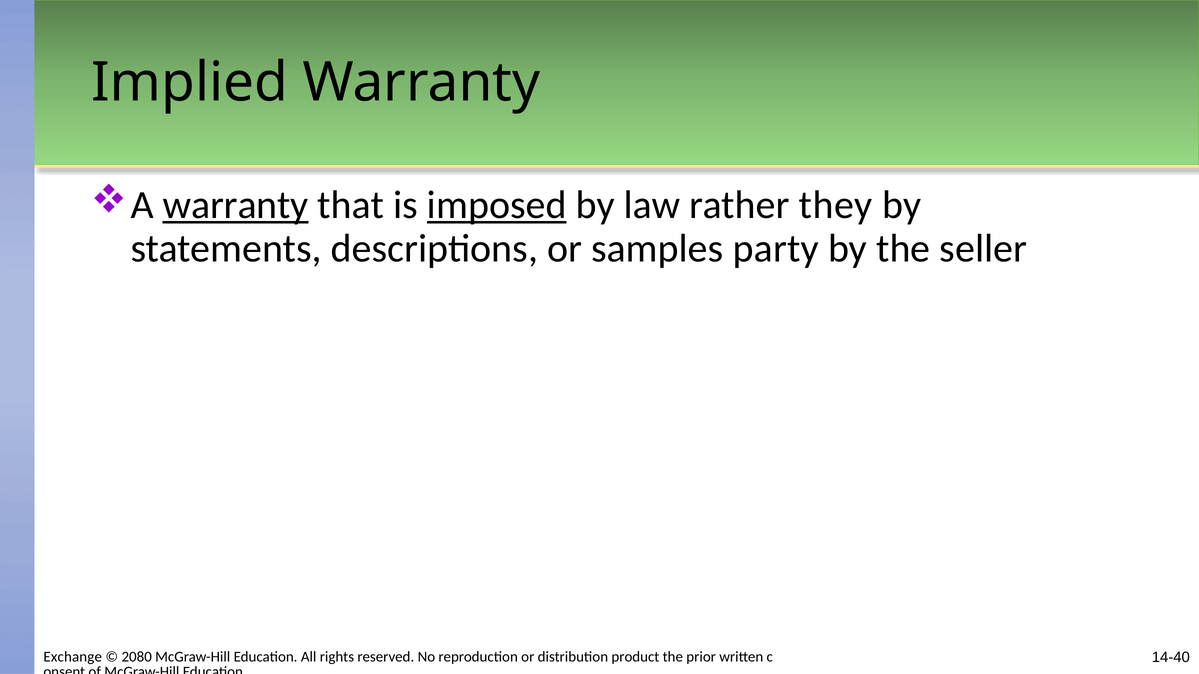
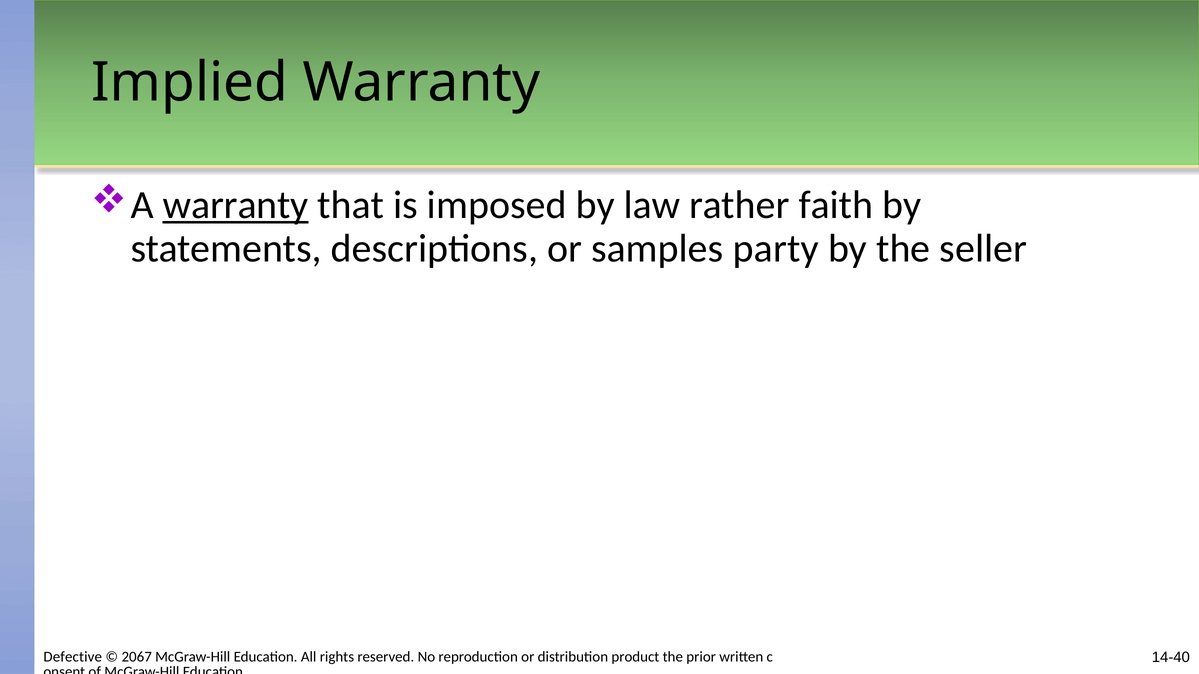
imposed underline: present -> none (497, 205)
they: they -> faith (836, 205)
Exchange: Exchange -> Defective (73, 657)
2080: 2080 -> 2067 (137, 657)
